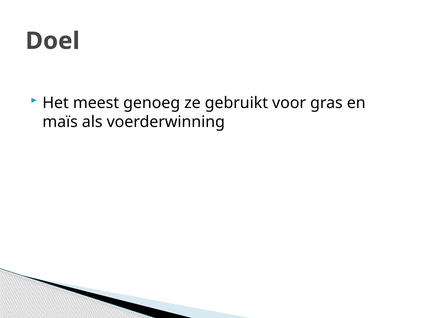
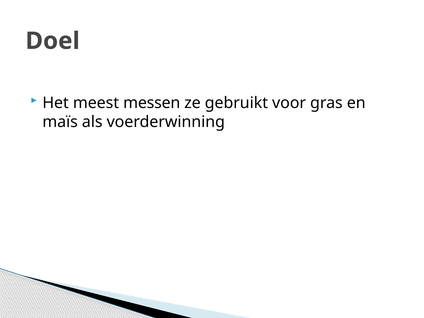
genoeg: genoeg -> messen (152, 103)
